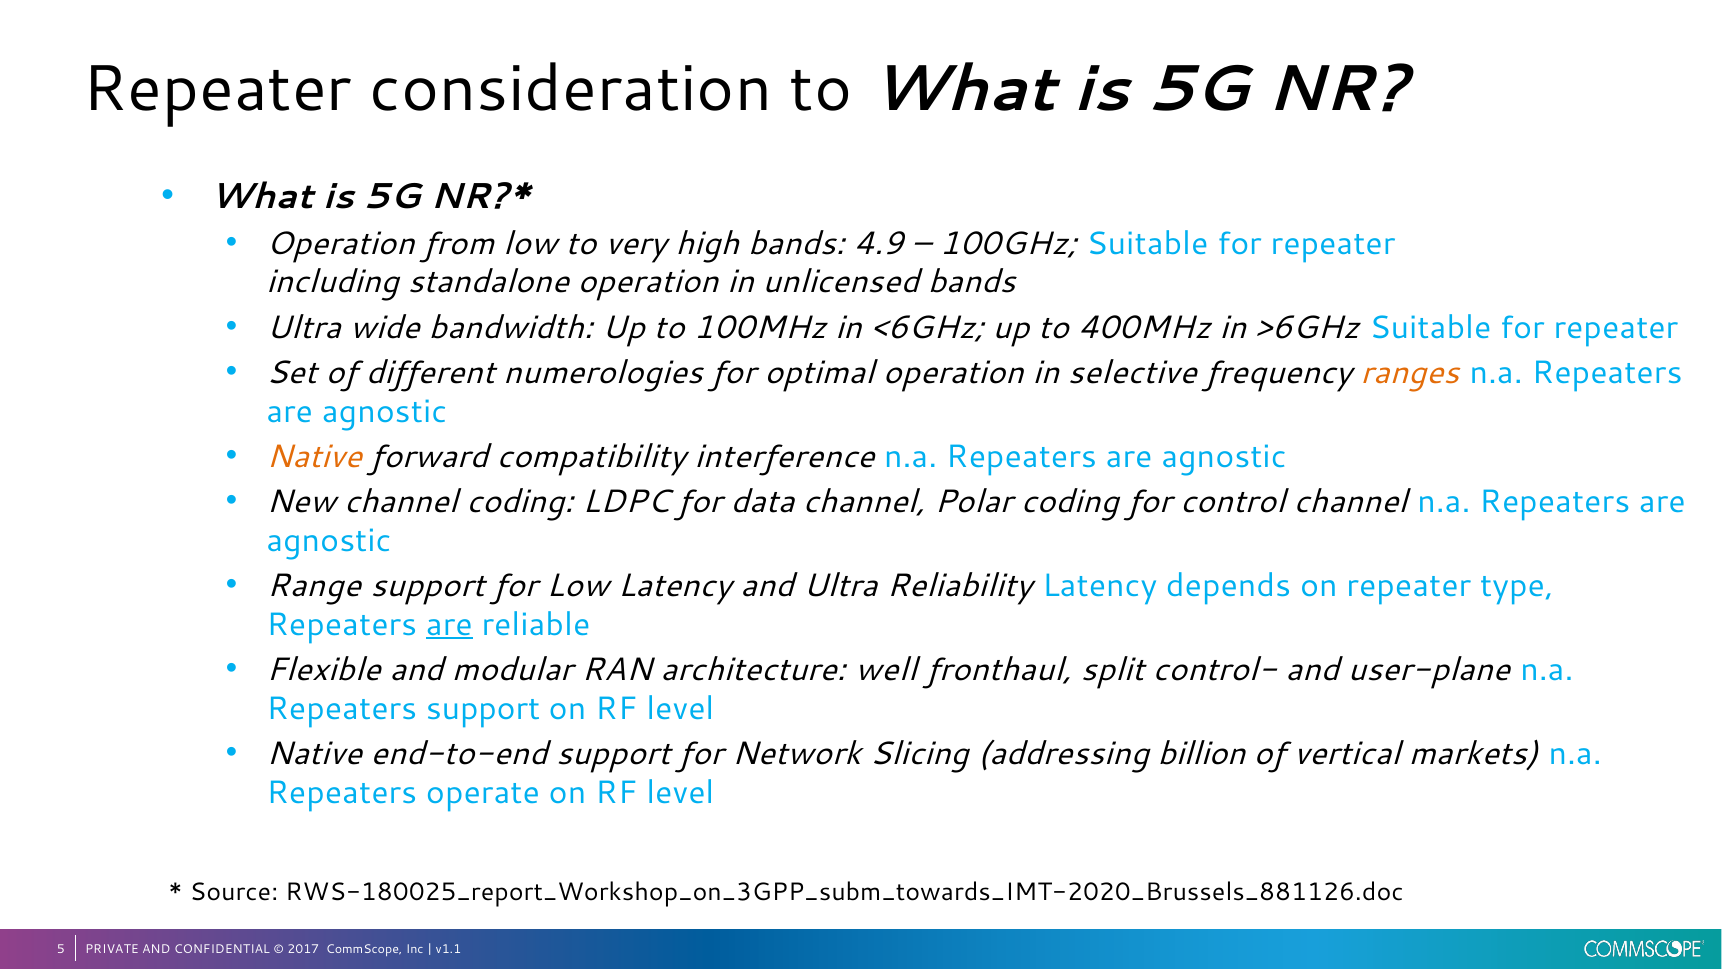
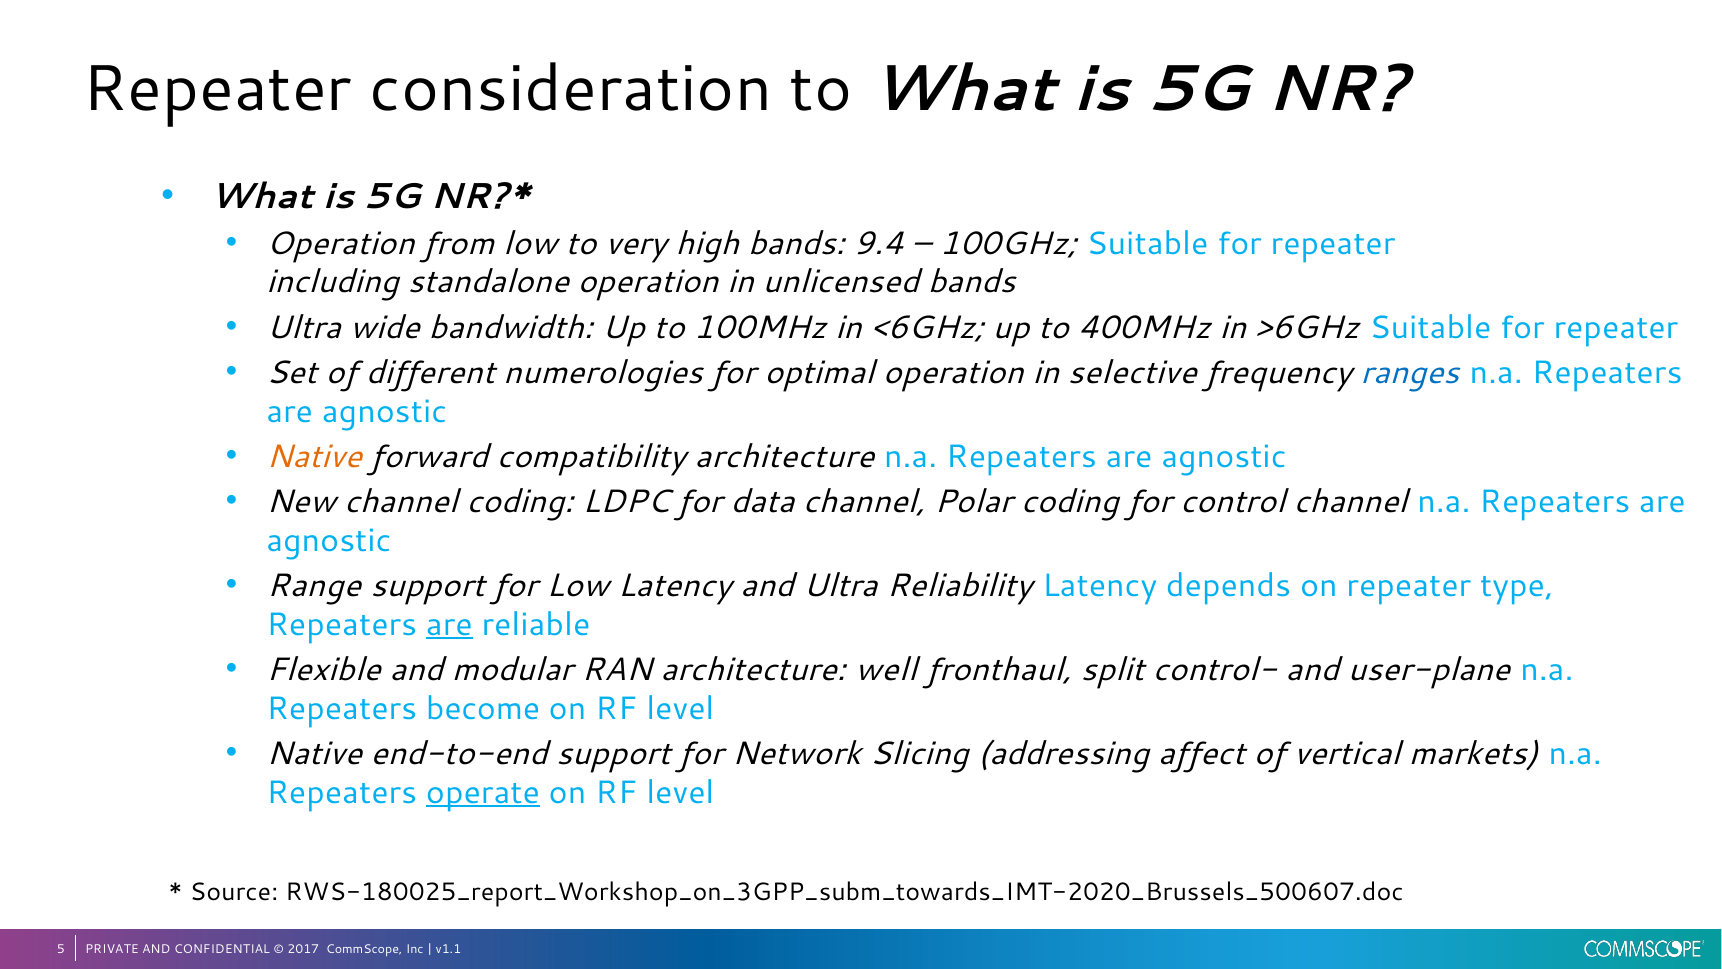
4.9: 4.9 -> 9.4 (878, 243)
ranges colour: orange -> blue (1410, 372)
compatibility interference: interference -> architecture (785, 456)
Repeaters support: support -> become (483, 708)
billion: billion -> affect (1201, 753)
operate underline: none -> present (483, 792)
RWS-180025_report_Workshop_on_3GPP_subm_towards_IMT-2020_Brussels_881126.doc: RWS-180025_report_Workshop_on_3GPP_subm_towards_IMT-2020_Brussels_881126.doc -> RWS-180025_report_Workshop_on_3GPP_subm_towards_IMT-2020_Brussels_500607.doc (844, 891)
